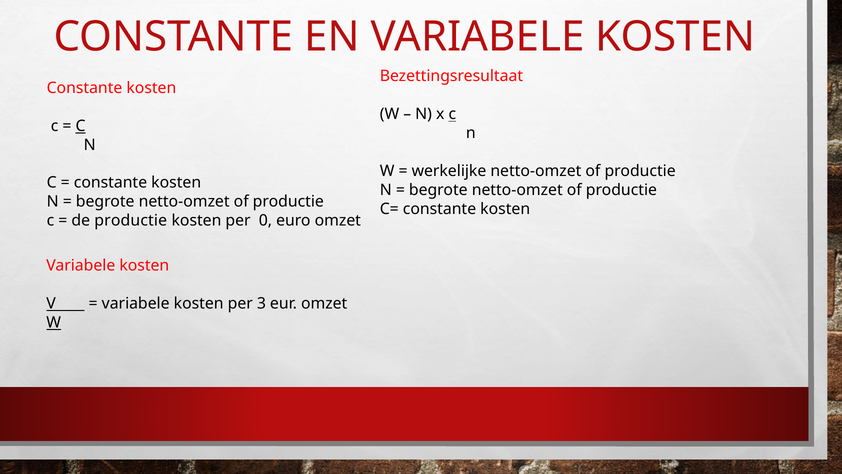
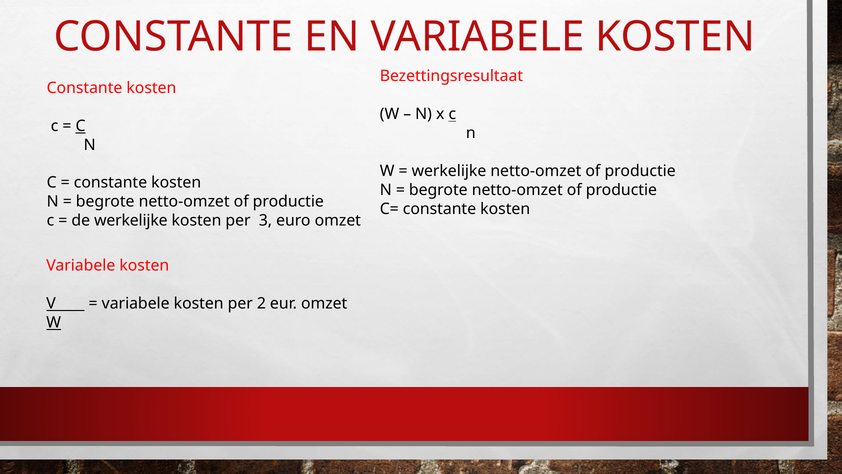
de productie: productie -> werkelijke (131, 220)
0: 0 -> 3 (265, 220)
3: 3 -> 2 (261, 303)
